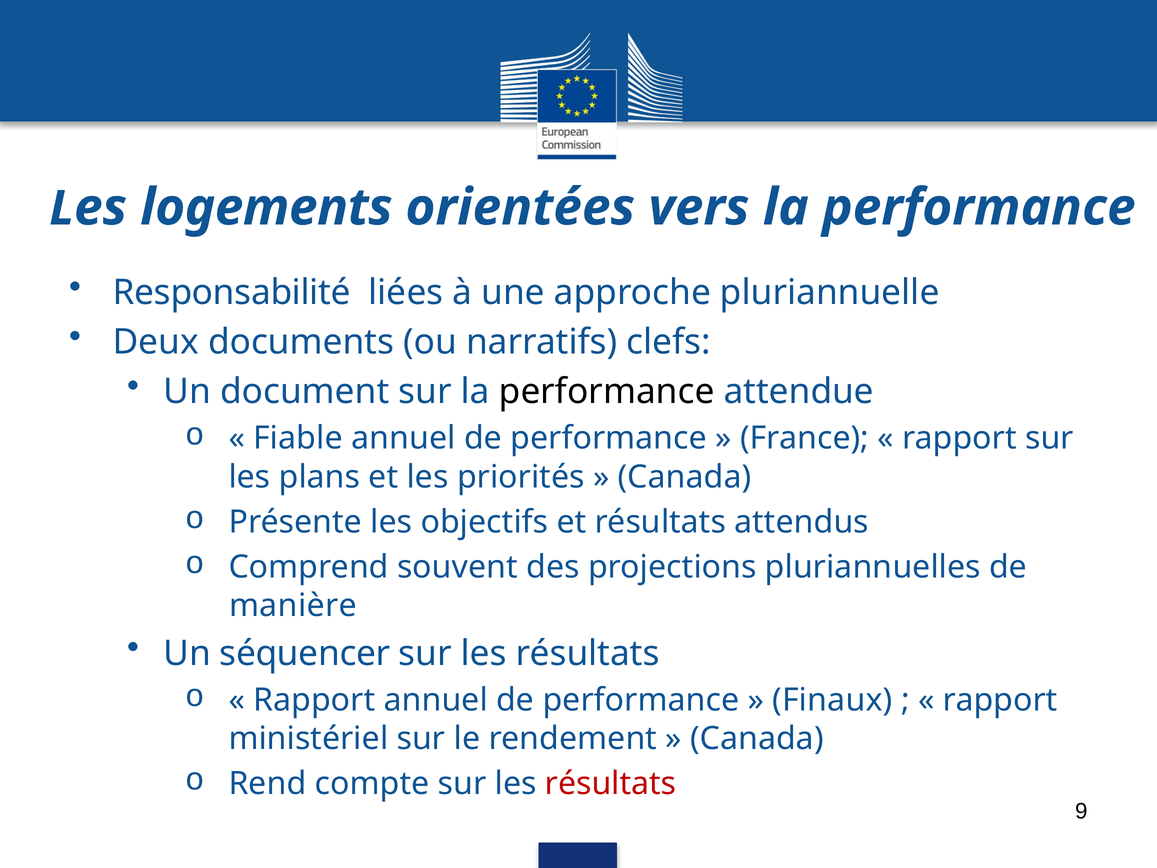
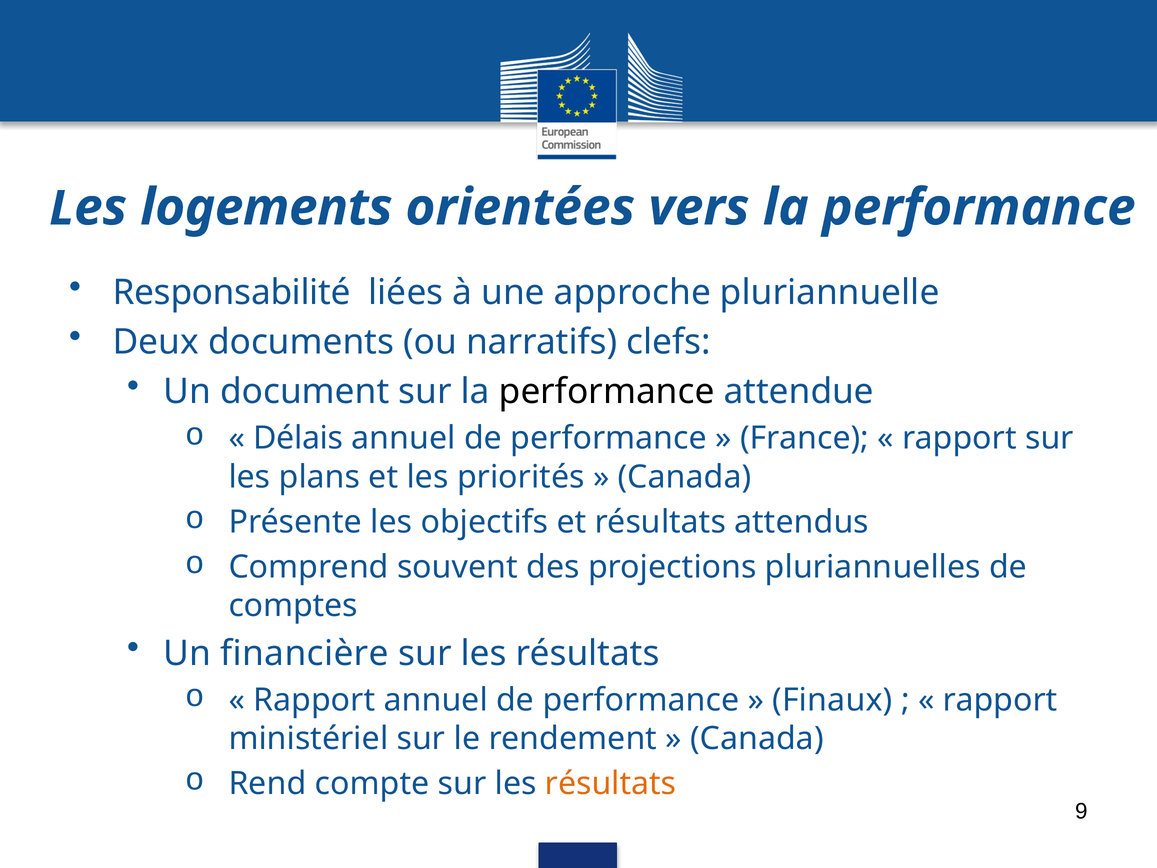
Fiable: Fiable -> Délais (298, 438)
manière: manière -> comptes (293, 605)
séquencer: séquencer -> financière (305, 653)
résultats colour: red -> orange (610, 783)
